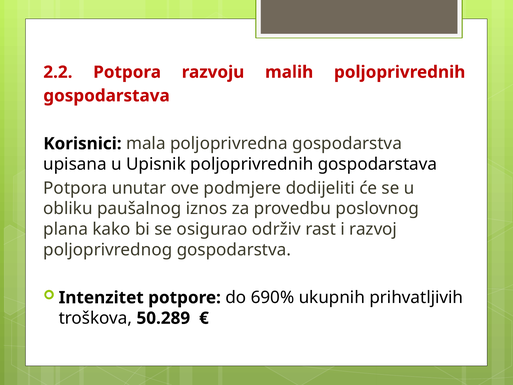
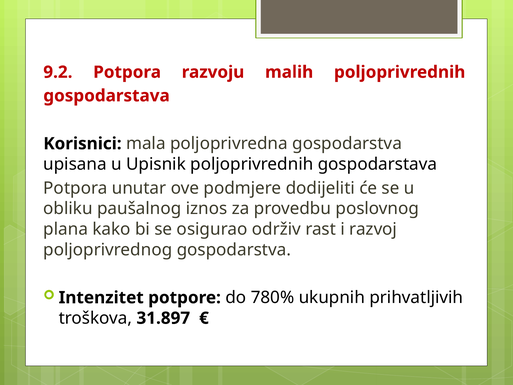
2.2: 2.2 -> 9.2 (58, 72)
690%: 690% -> 780% (273, 297)
50.289: 50.289 -> 31.897 (163, 318)
